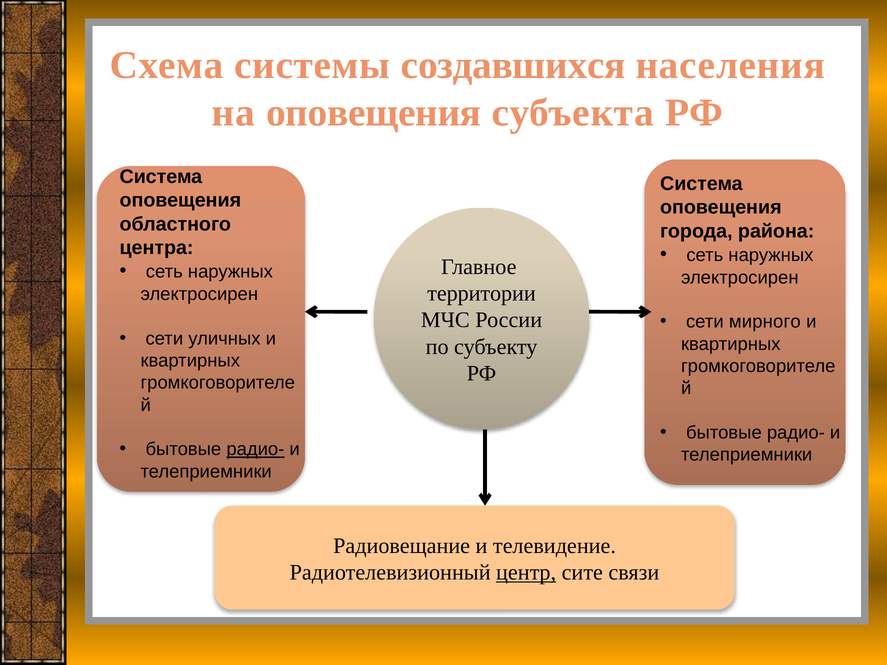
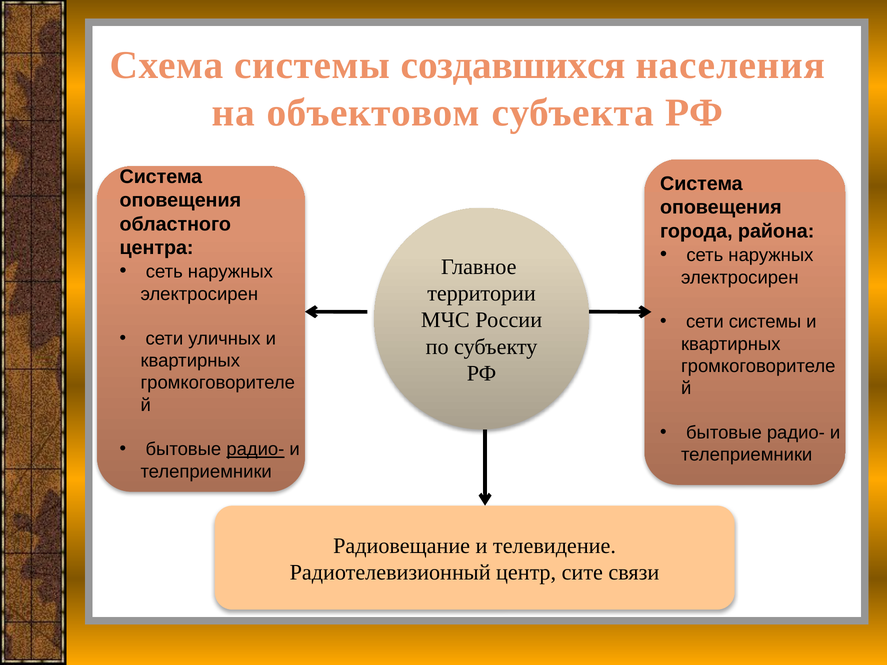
на оповещения: оповещения -> объектовом (373, 113)
сети мирного: мирного -> системы (765, 322)
центр underline: present -> none (526, 573)
